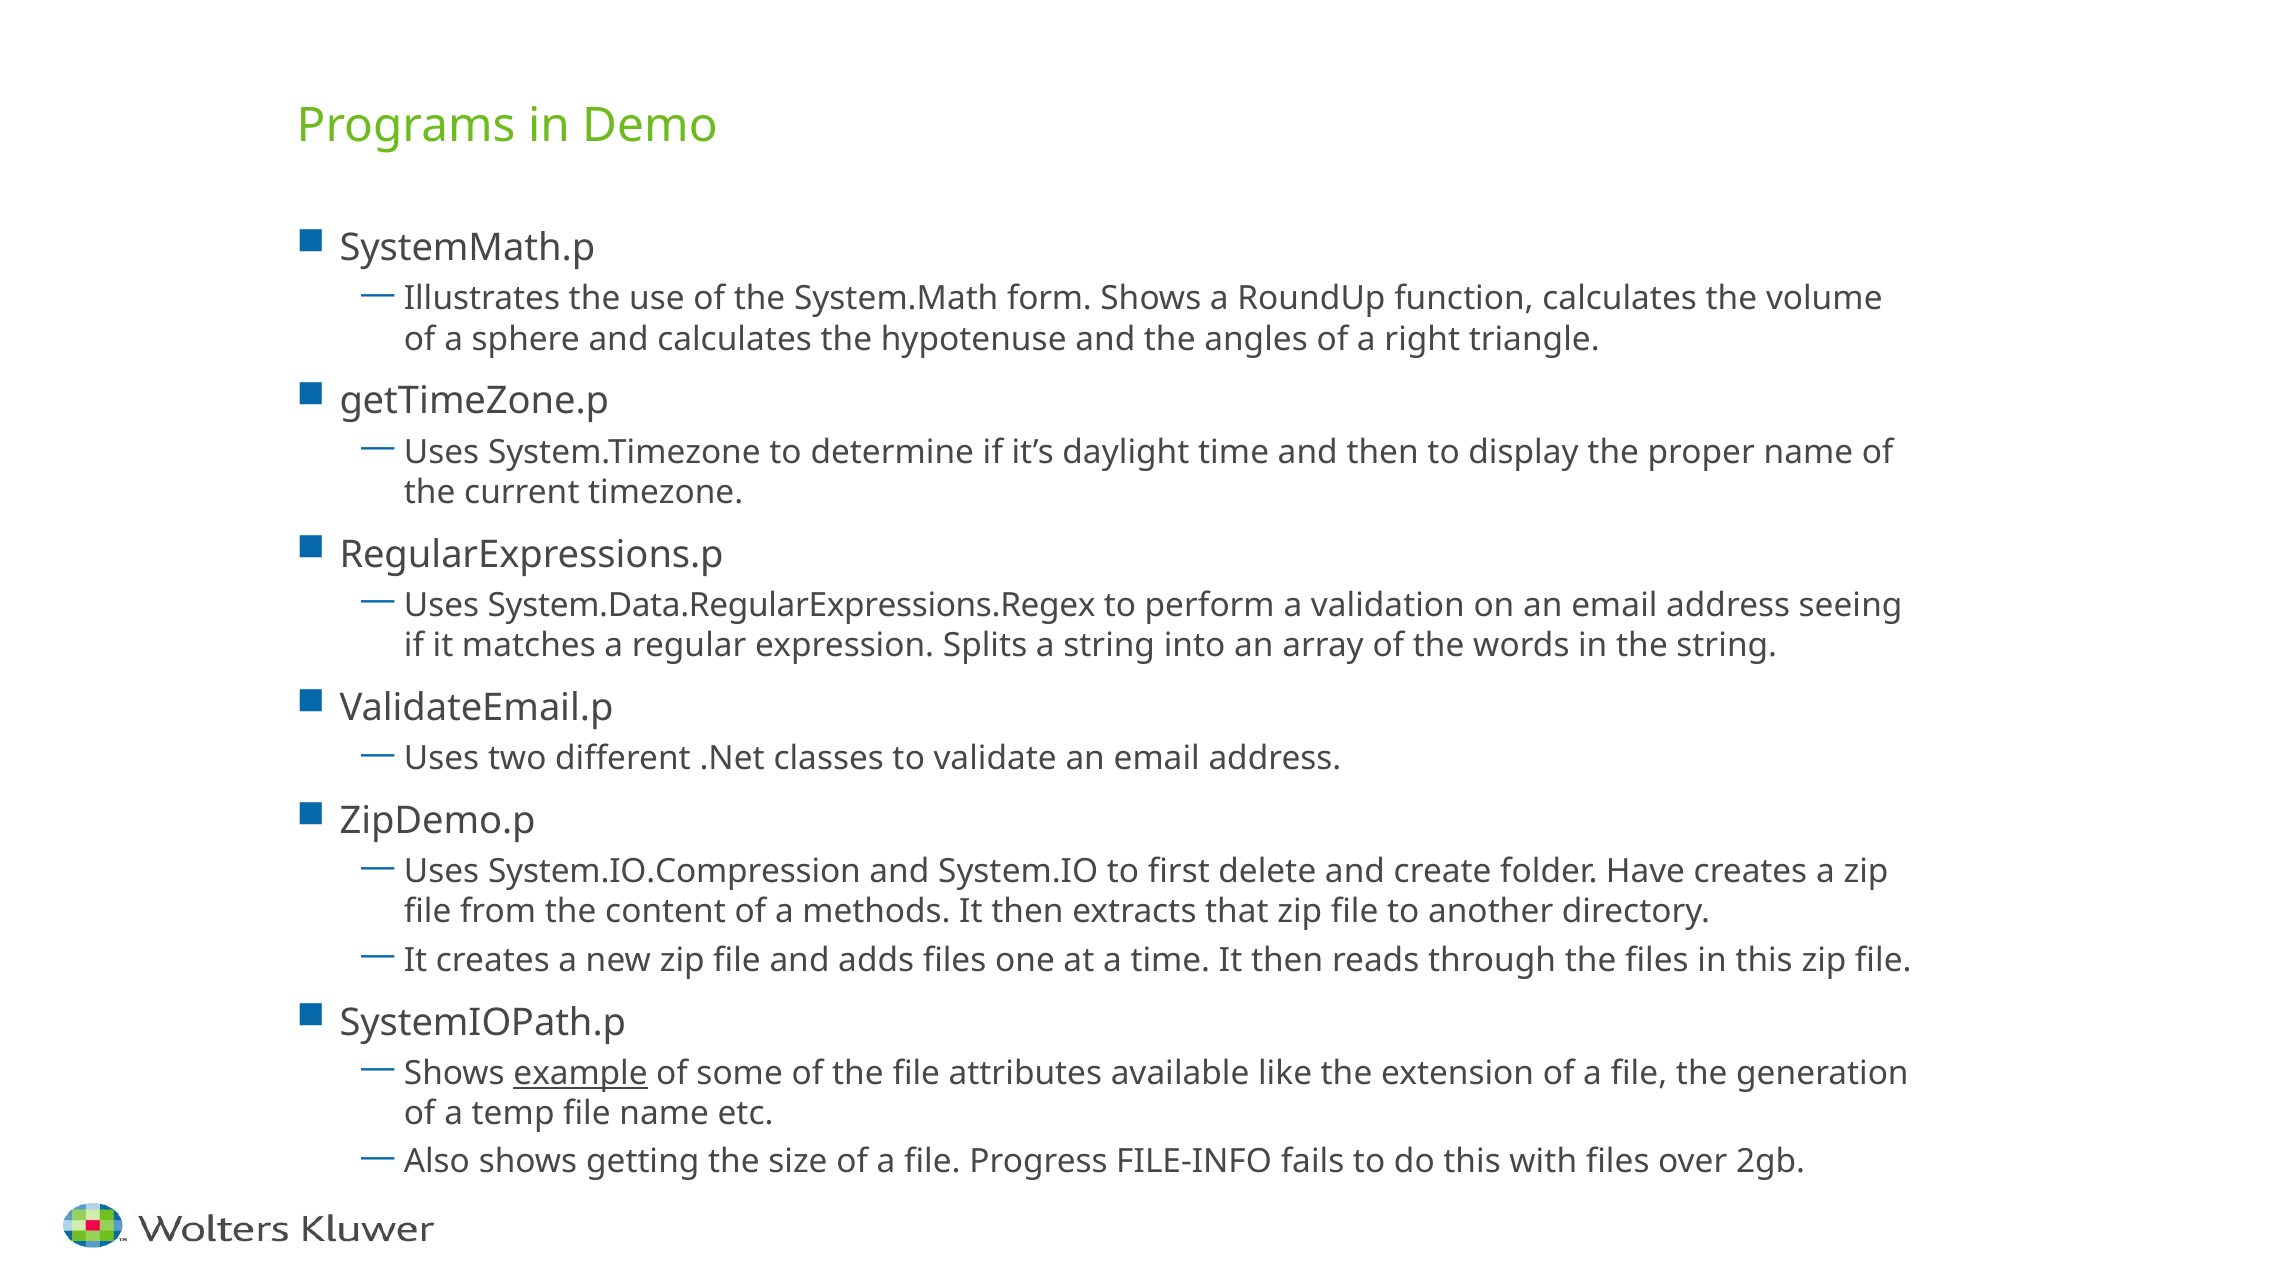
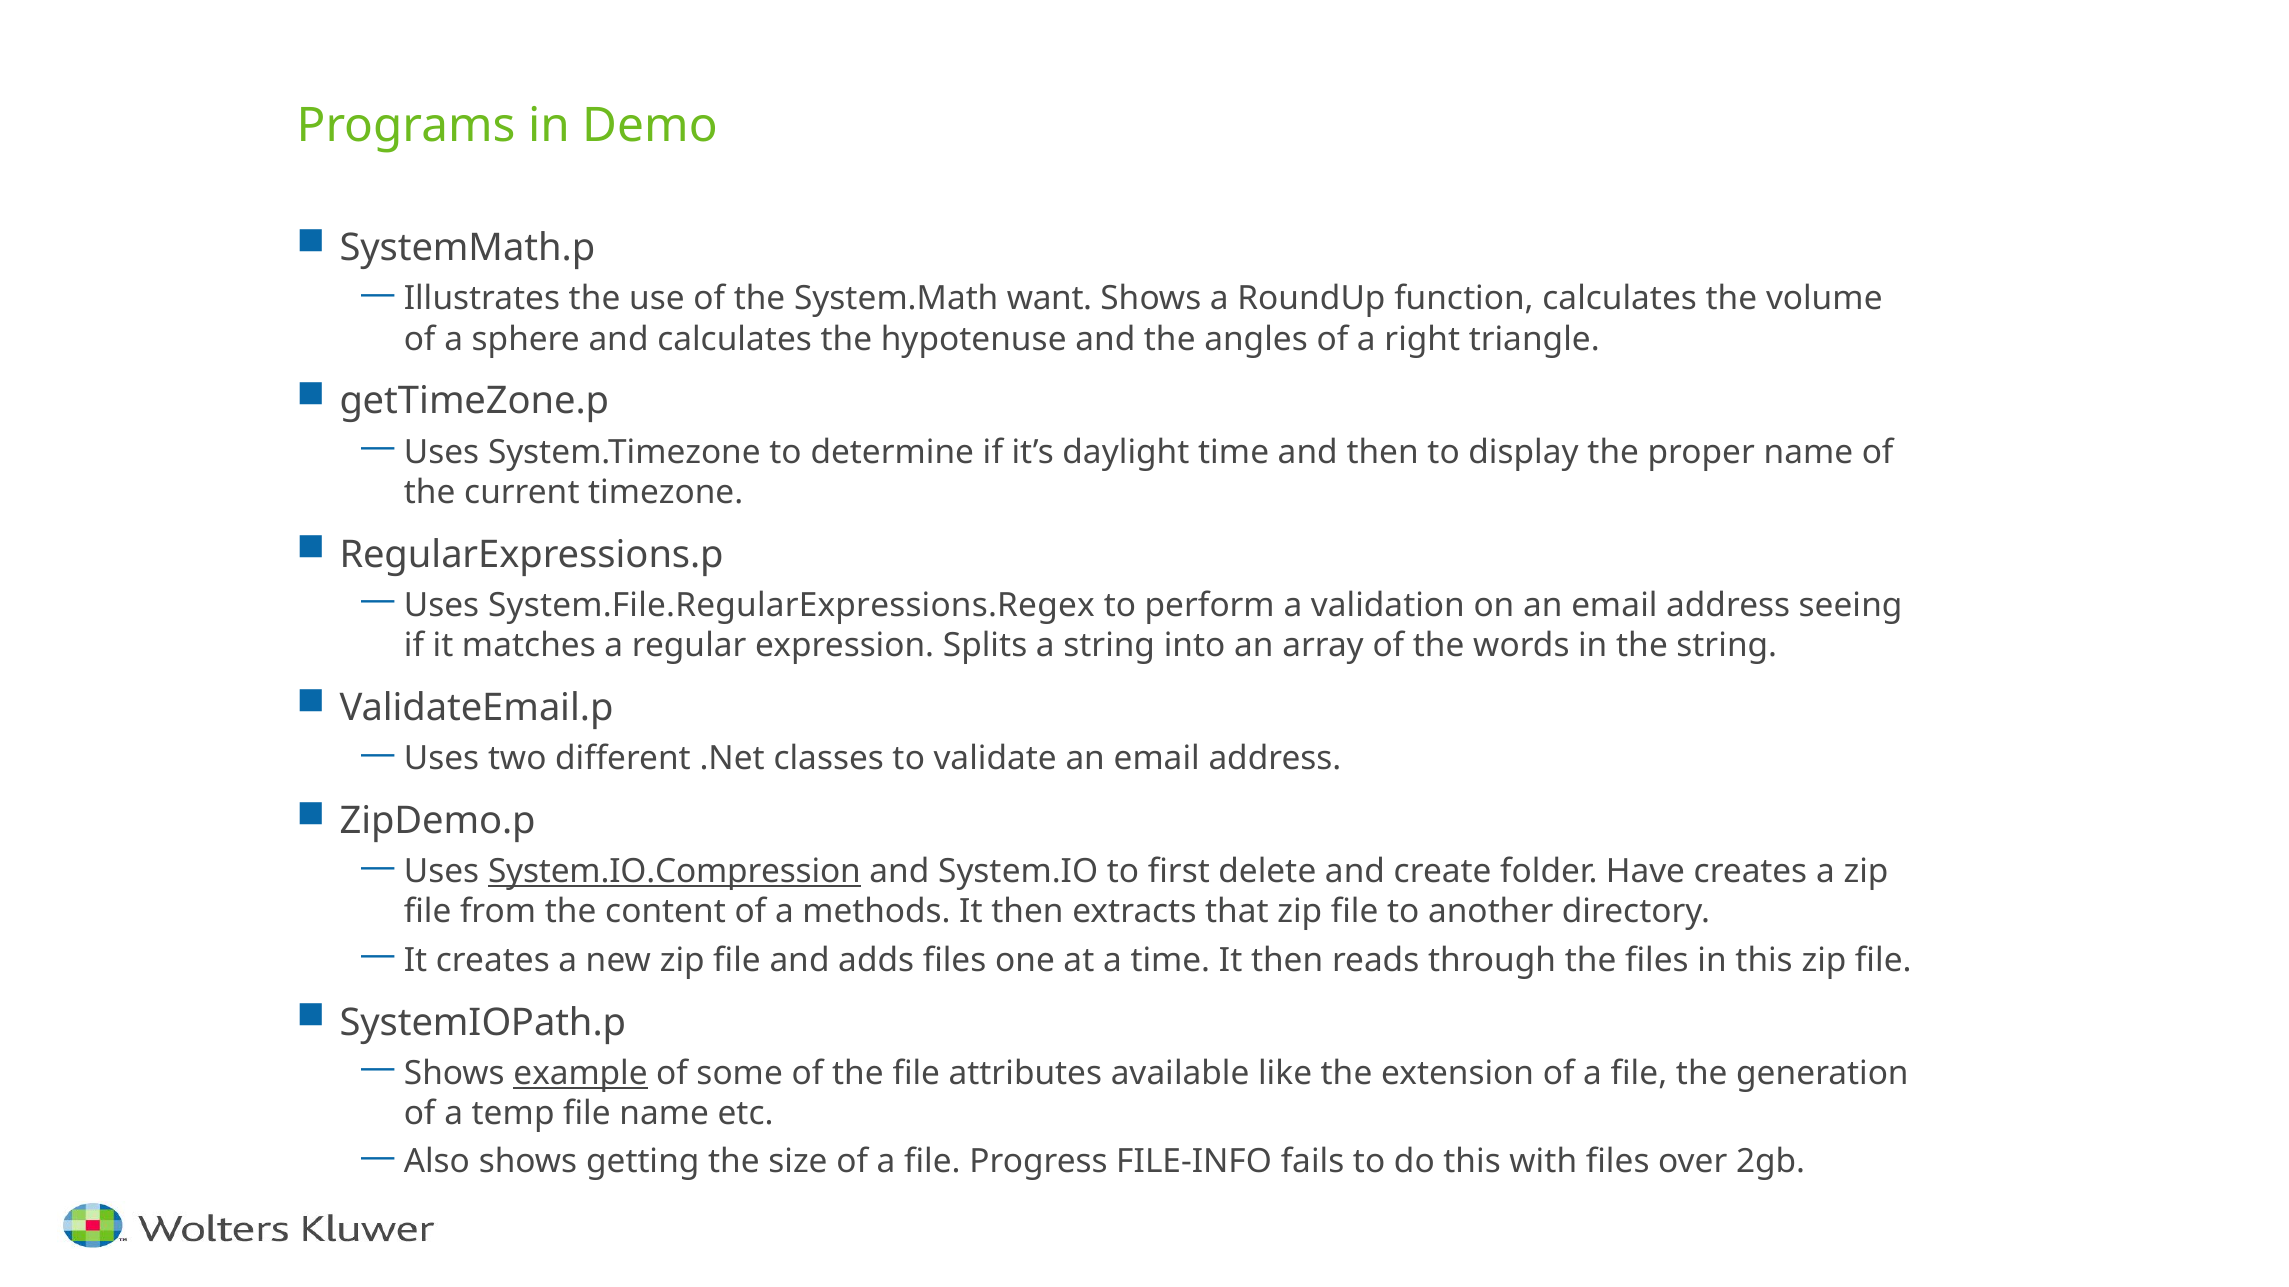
form: form -> want (1050, 299)
System.Data.RegularExpressions.Regex: System.Data.RegularExpressions.Regex -> System.File.RegularExpressions.Regex (791, 606)
System.IO.Compression underline: none -> present (674, 872)
